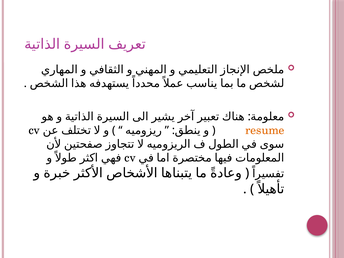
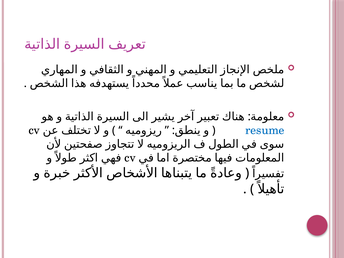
resume colour: orange -> blue (265, 130)
